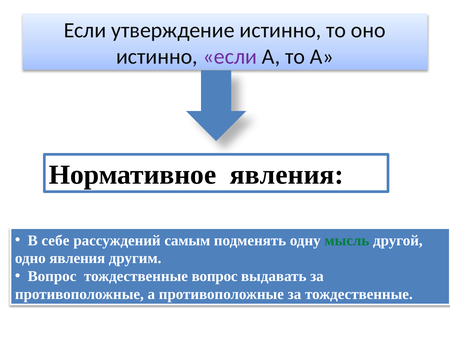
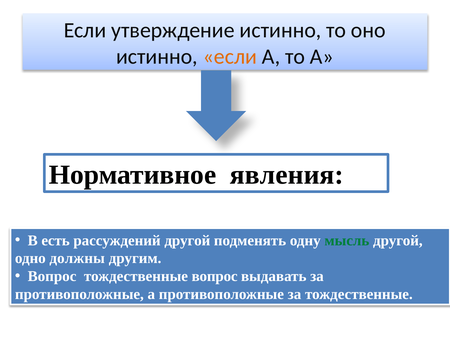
если colour: purple -> orange (230, 57)
себе: себе -> есть (56, 241)
рассуждений самым: самым -> другой (187, 241)
одно явления: явления -> должны (77, 259)
